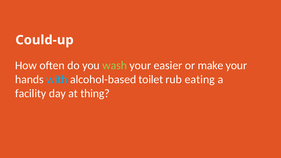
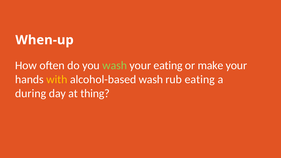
Could-up: Could-up -> When-up (45, 40)
your easier: easier -> eating (168, 65)
with colour: light blue -> yellow (57, 79)
alcohol-based toilet: toilet -> wash (151, 79)
facility: facility -> during (31, 94)
